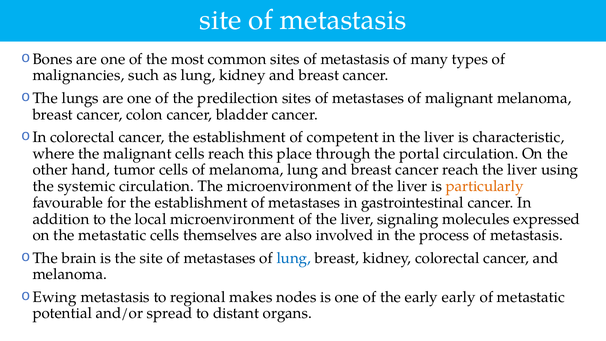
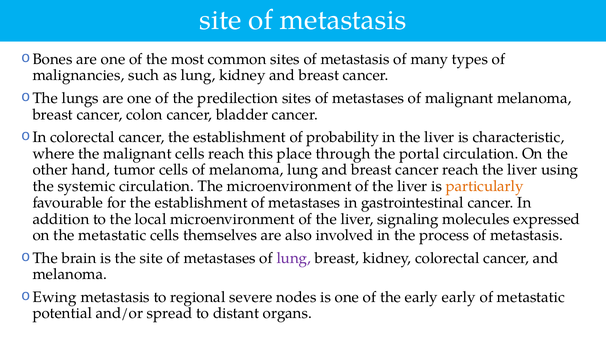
competent: competent -> probability (343, 137)
lung colour: blue -> purple (294, 258)
makes: makes -> severe (251, 297)
